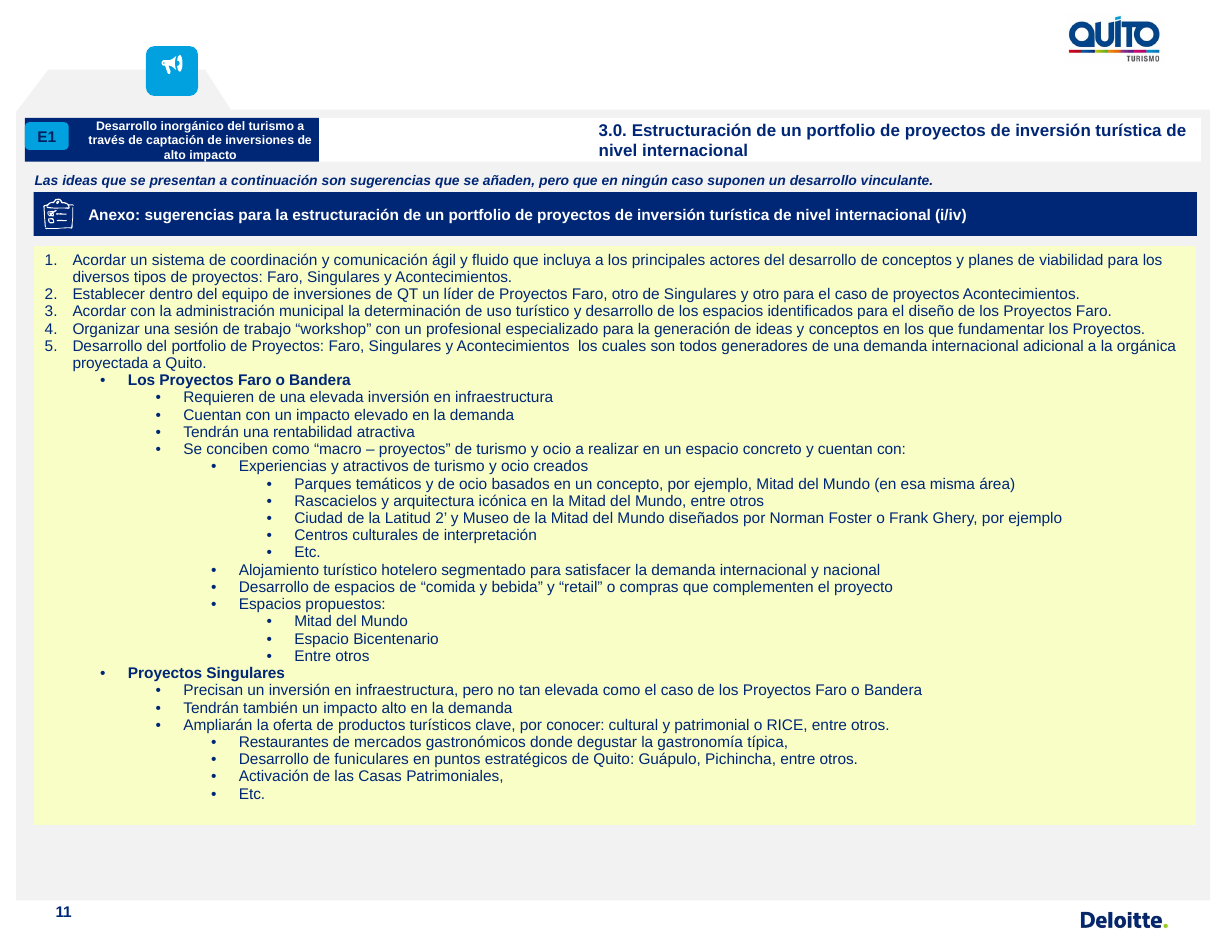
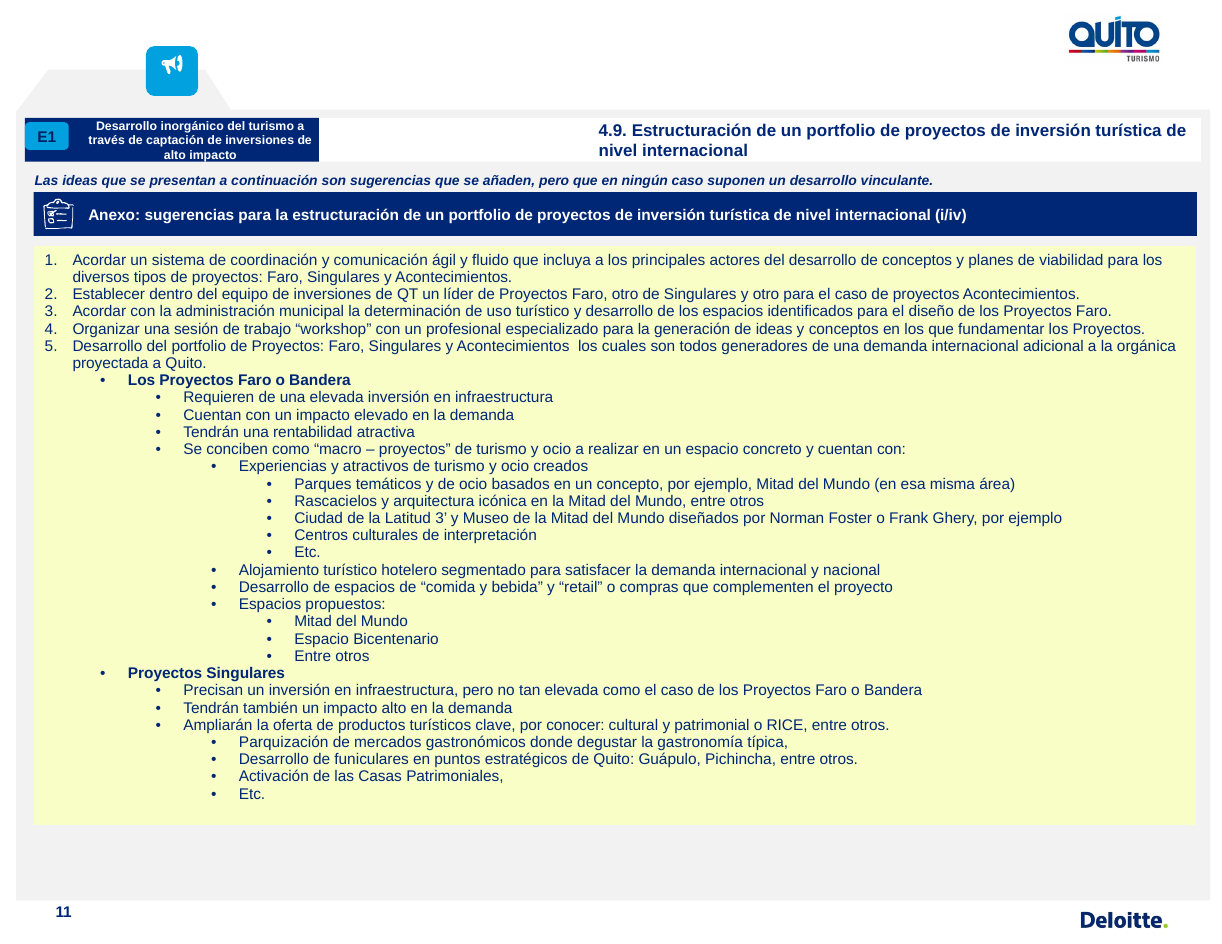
3.0: 3.0 -> 4.9 (613, 131)
Latitud 2: 2 -> 3 (441, 519)
Restaurantes: Restaurantes -> Parquización (284, 743)
